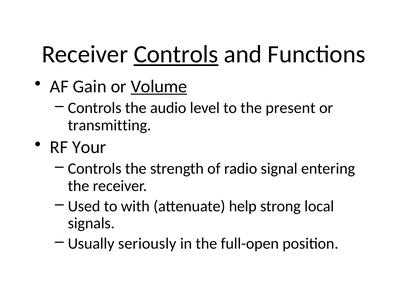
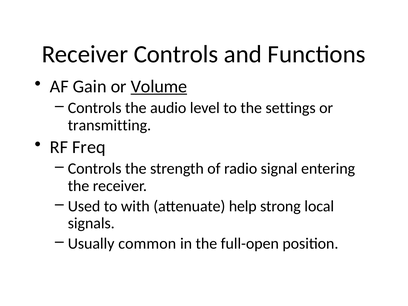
Controls underline: present -> none (176, 54)
present: present -> settings (291, 108)
Your: Your -> Freq (89, 147)
seriously: seriously -> common (147, 244)
